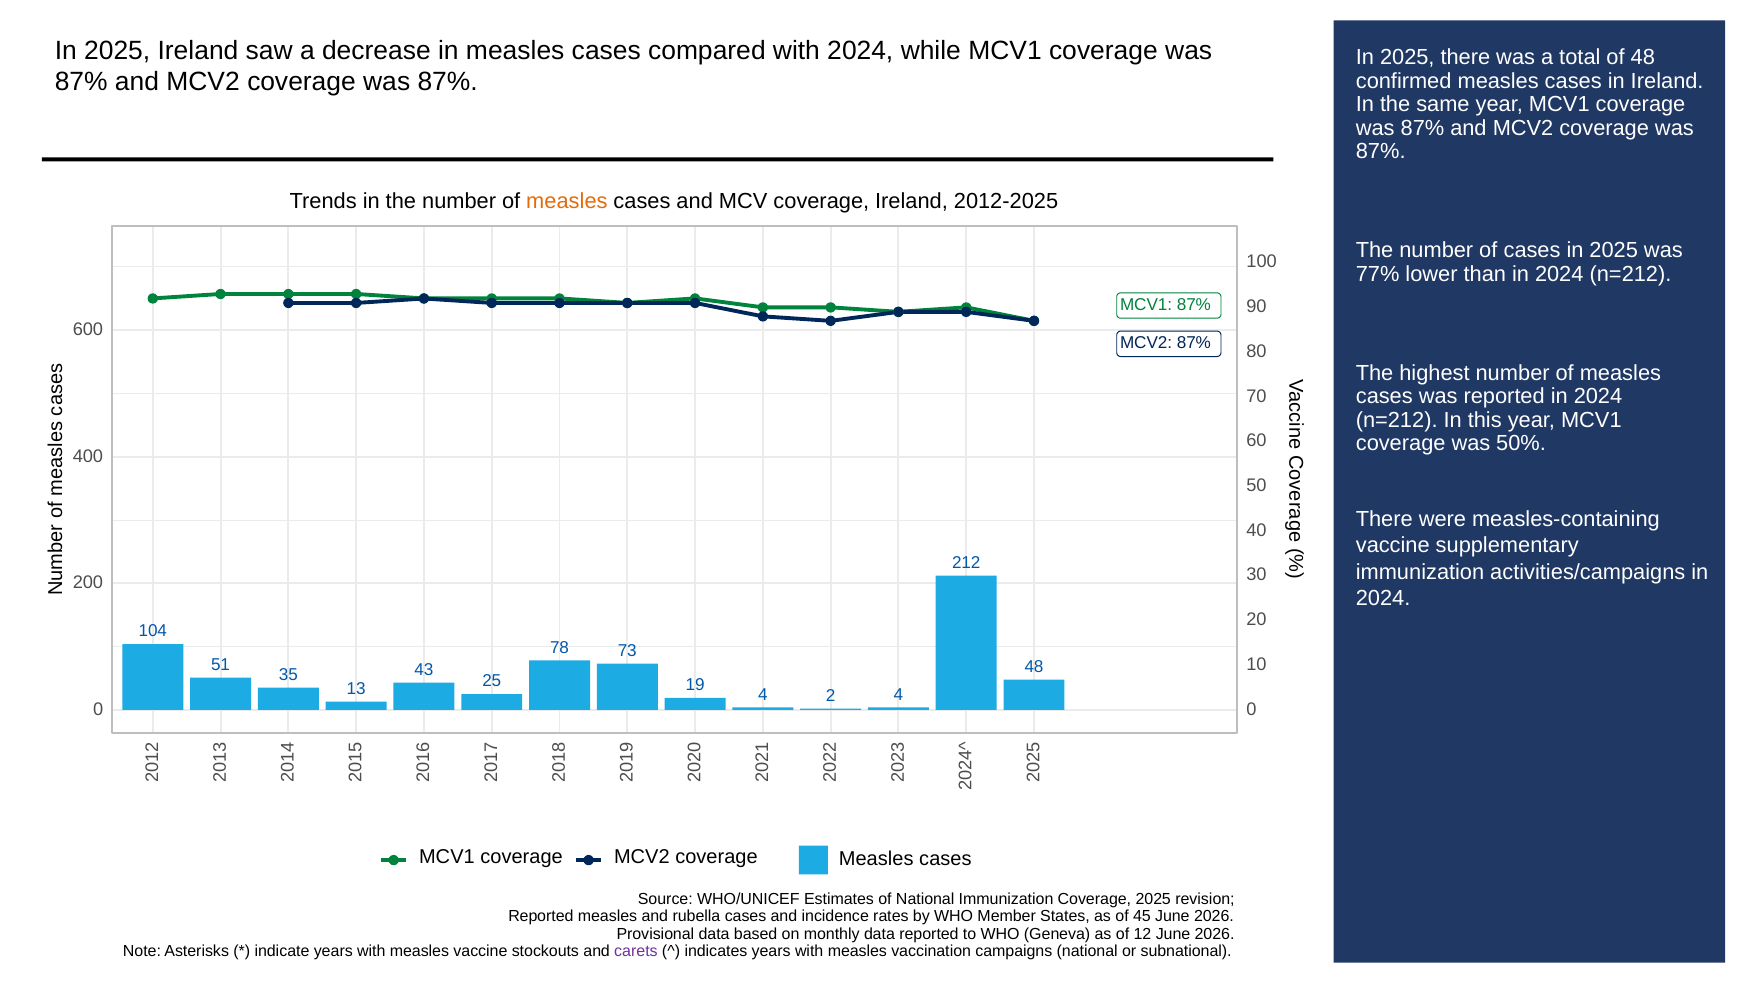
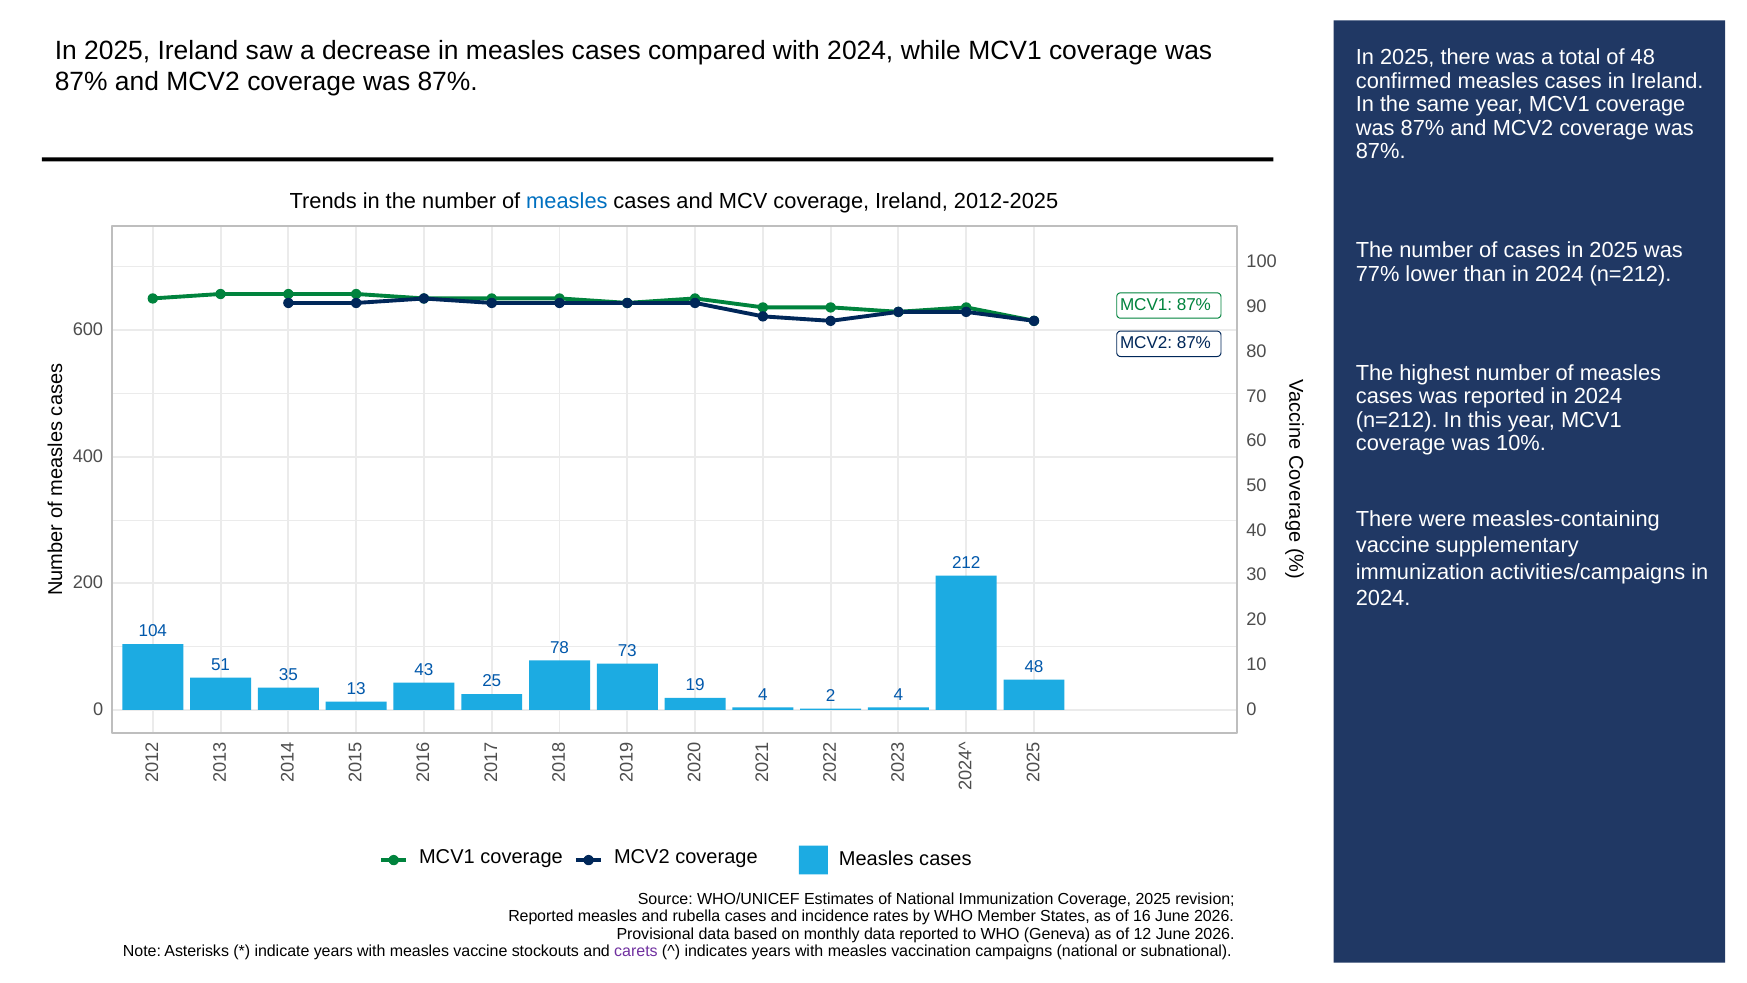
measles colour: orange -> blue (567, 201)
50%: 50% -> 10% (1521, 443)
45: 45 -> 16 (1142, 916)
